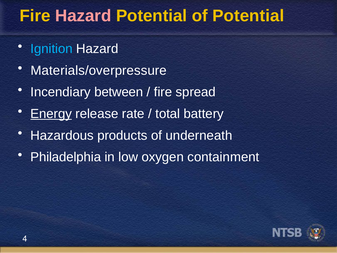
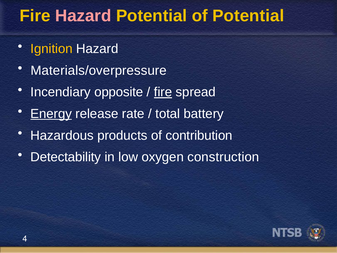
Ignition colour: light blue -> yellow (52, 49)
between: between -> opposite (119, 92)
fire underline: none -> present (163, 92)
underneath: underneath -> contribution (199, 135)
Philadelphia: Philadelphia -> Detectability (66, 157)
containment: containment -> construction (223, 157)
